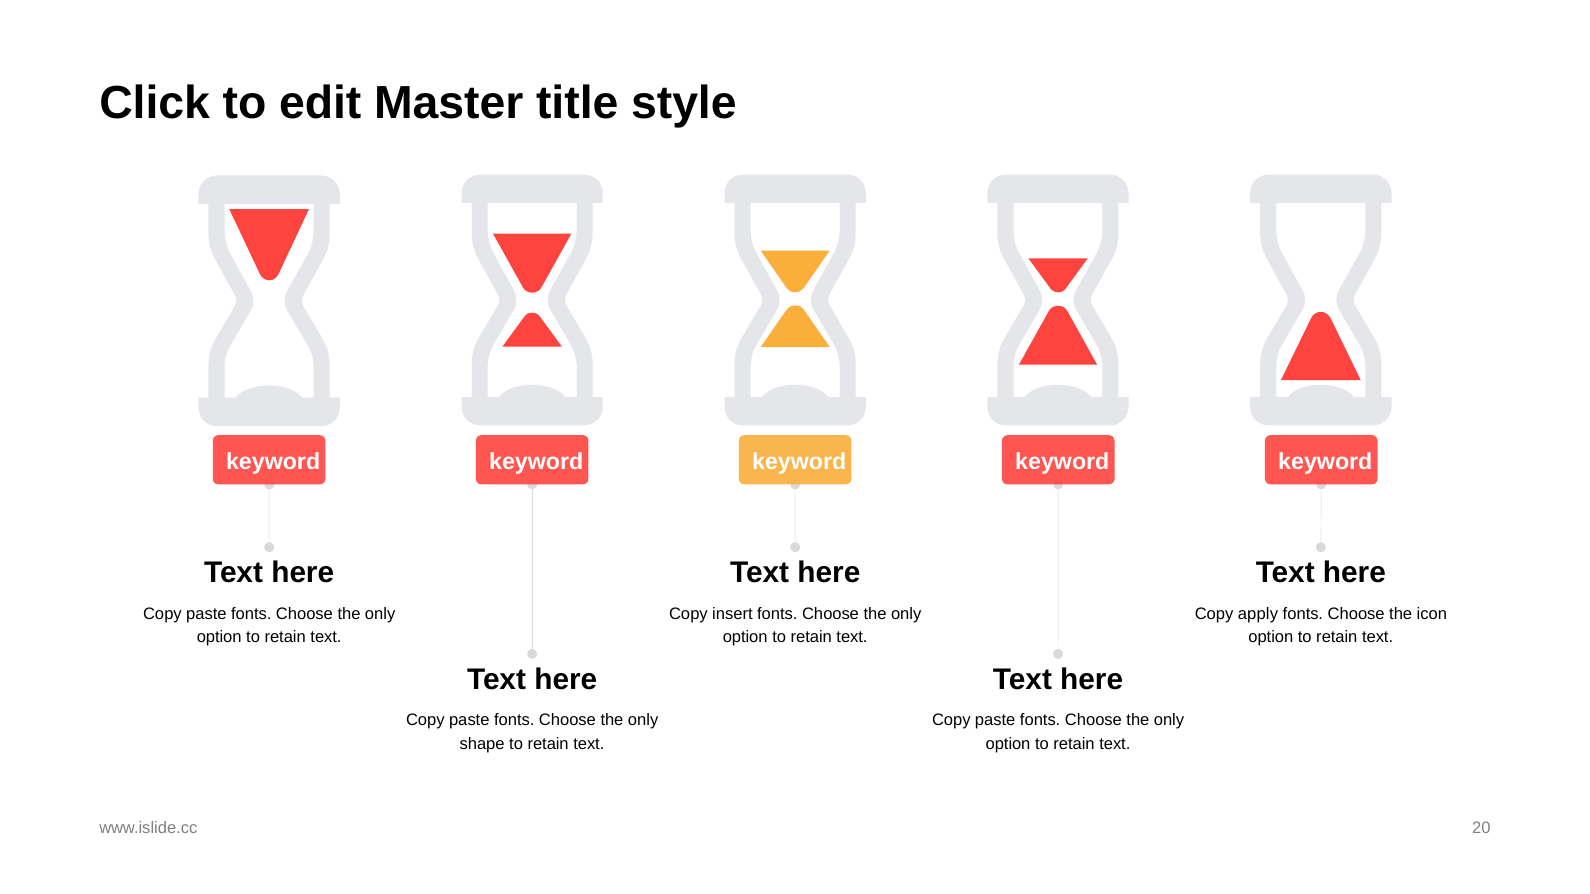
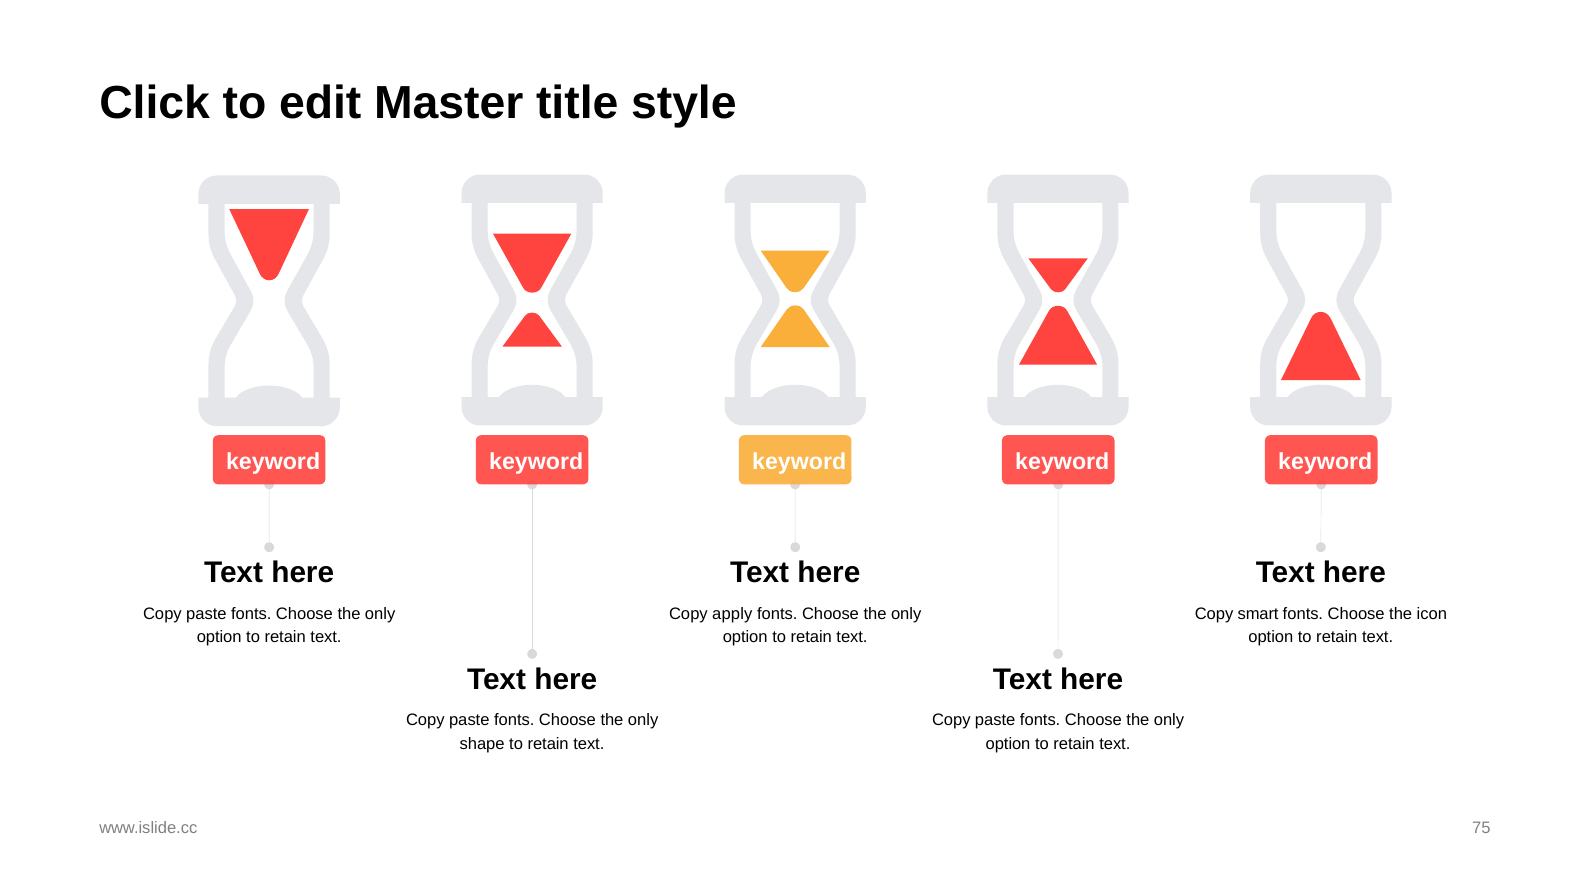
insert: insert -> apply (732, 614)
apply: apply -> smart (1258, 614)
20: 20 -> 75 (1481, 828)
